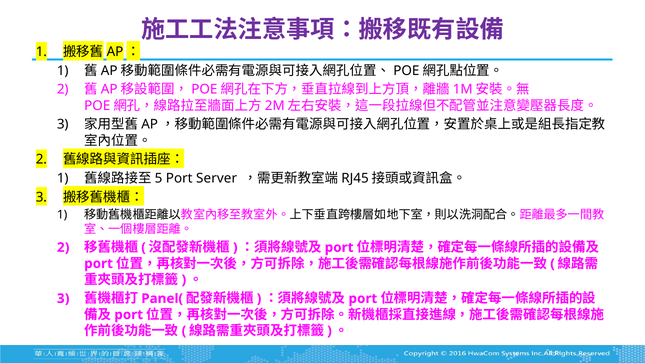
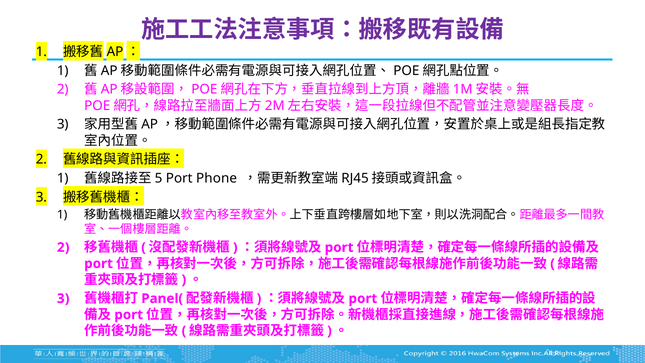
Server: Server -> Phone (217, 178)
